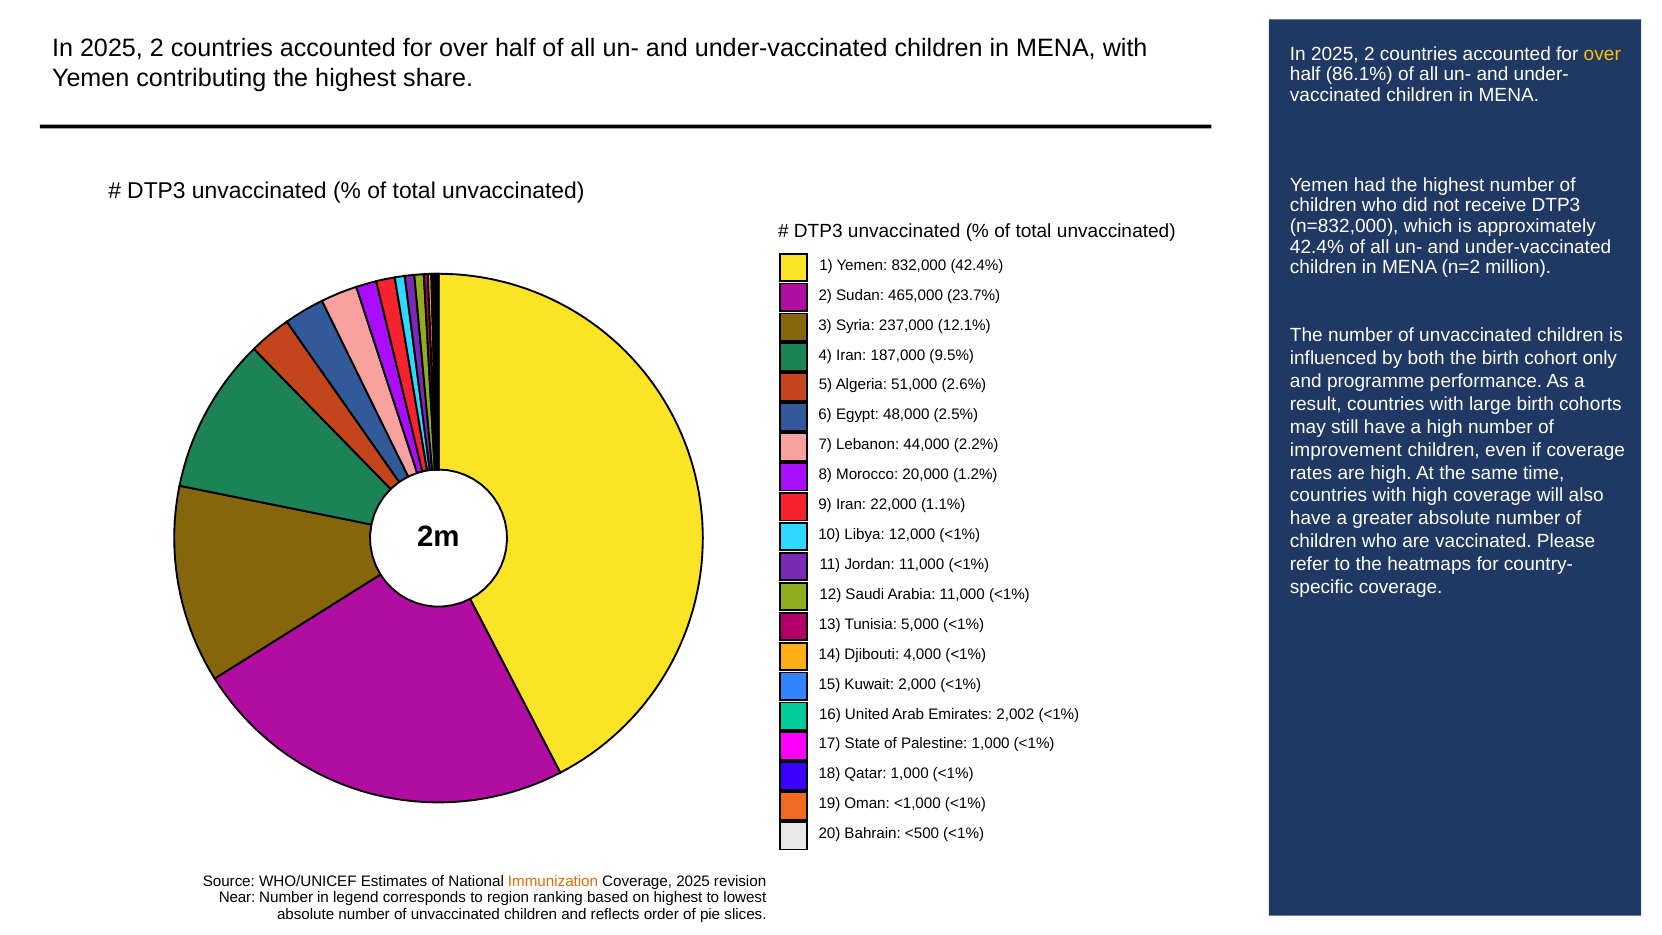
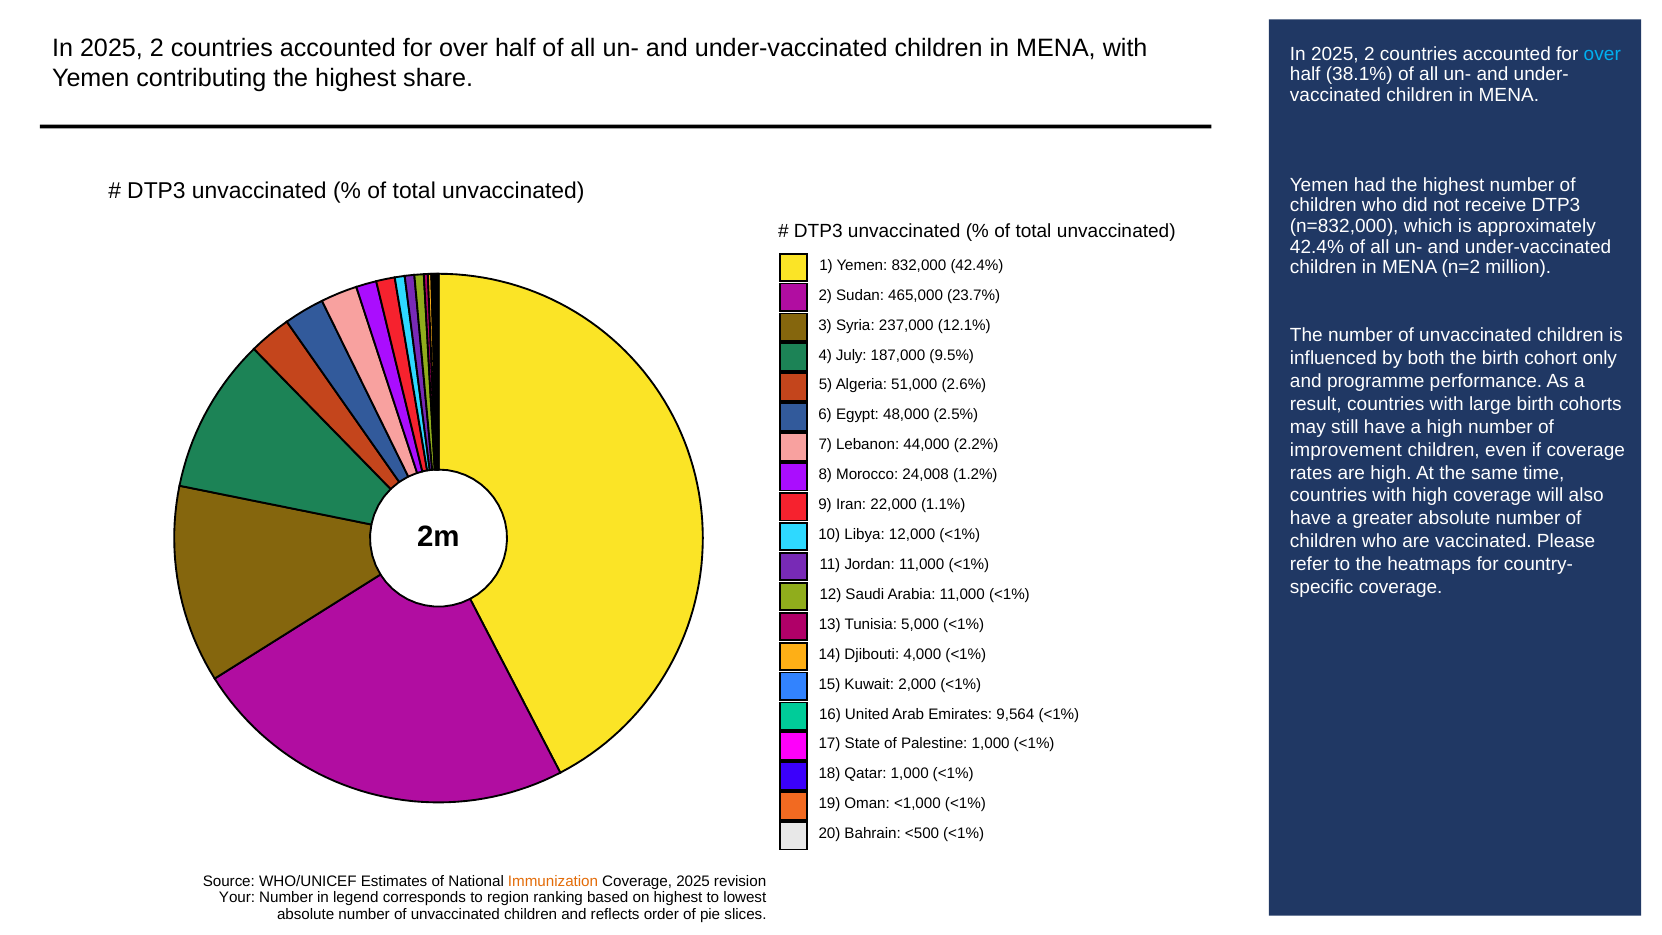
over colour: yellow -> light blue (1602, 54)
86.1%: 86.1% -> 38.1% (1359, 74)
4 Iran: Iran -> July (851, 355)
20,000: 20,000 -> 24,008 (926, 475)
2,002: 2,002 -> 9,564 (1015, 714)
Near: Near -> Your (237, 898)
